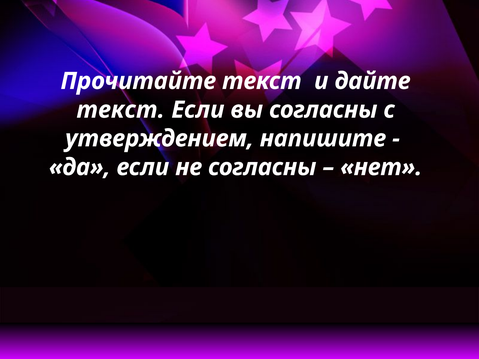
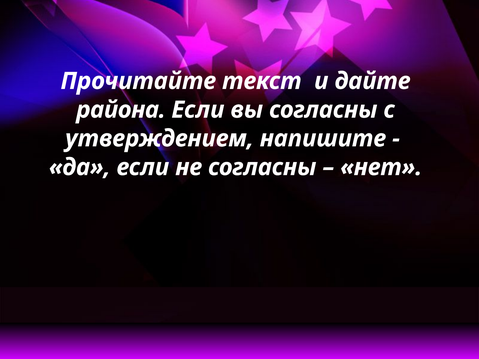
текст: текст -> района (121, 110)
